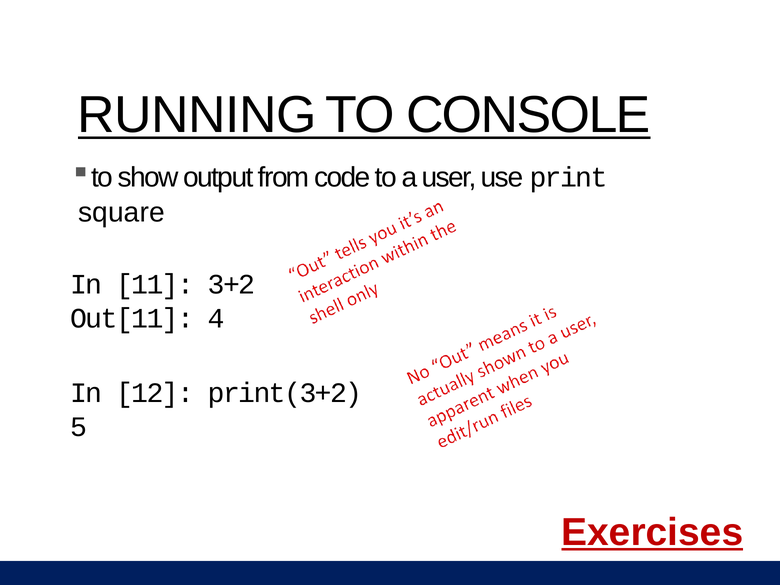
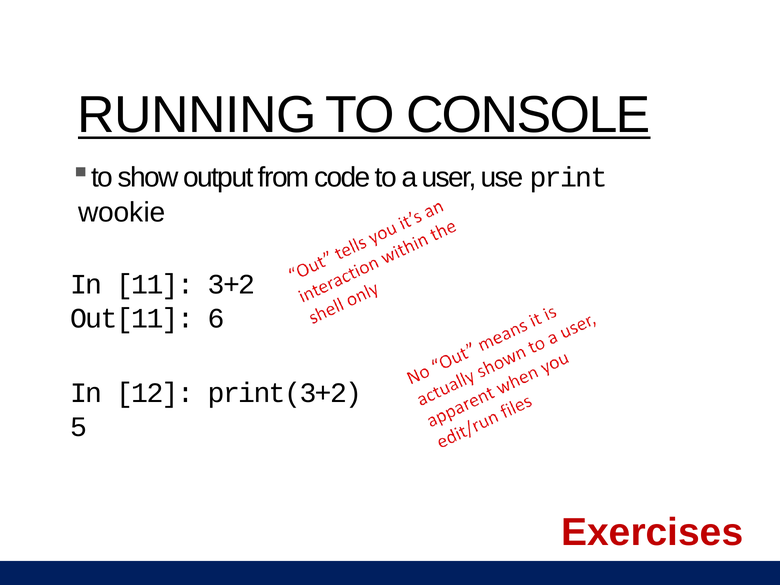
square: square -> wookie (122, 212)
4: 4 -> 6 (216, 318)
Exercises underline: present -> none (652, 532)
